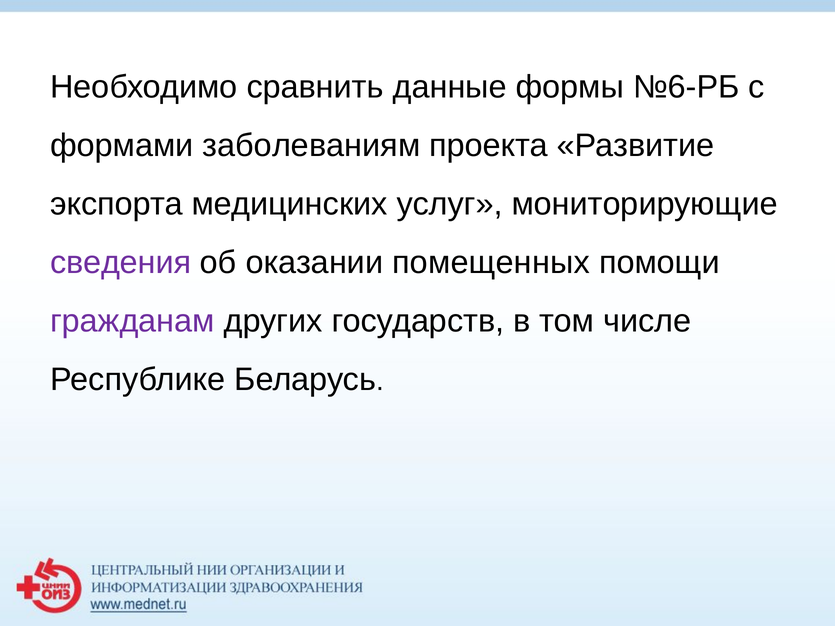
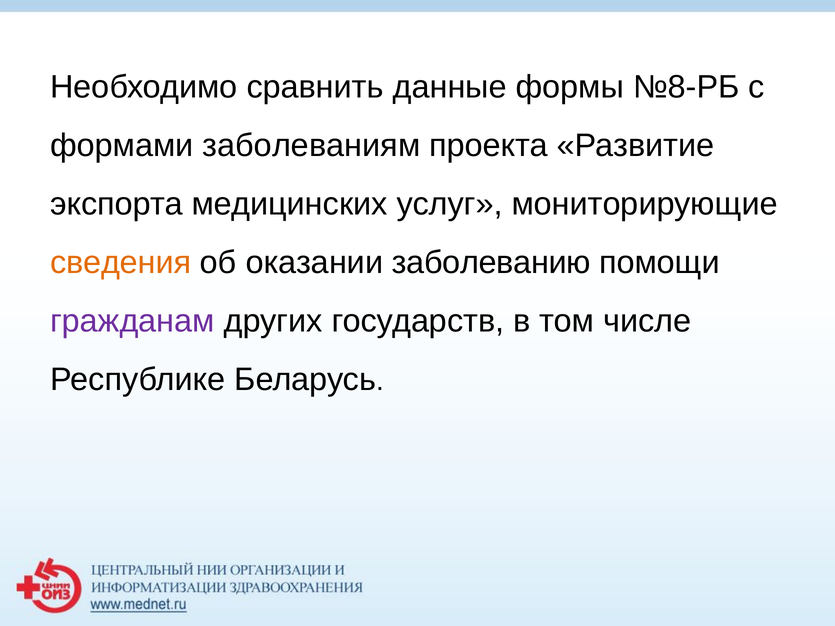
№6-РБ: №6-РБ -> №8-РБ (686, 87)
сведения colour: purple -> orange (121, 263)
помещенных: помещенных -> заболеванию (491, 263)
